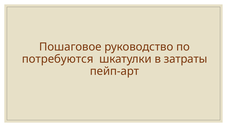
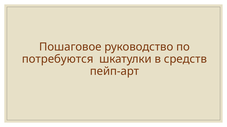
затраты: затраты -> средств (185, 59)
